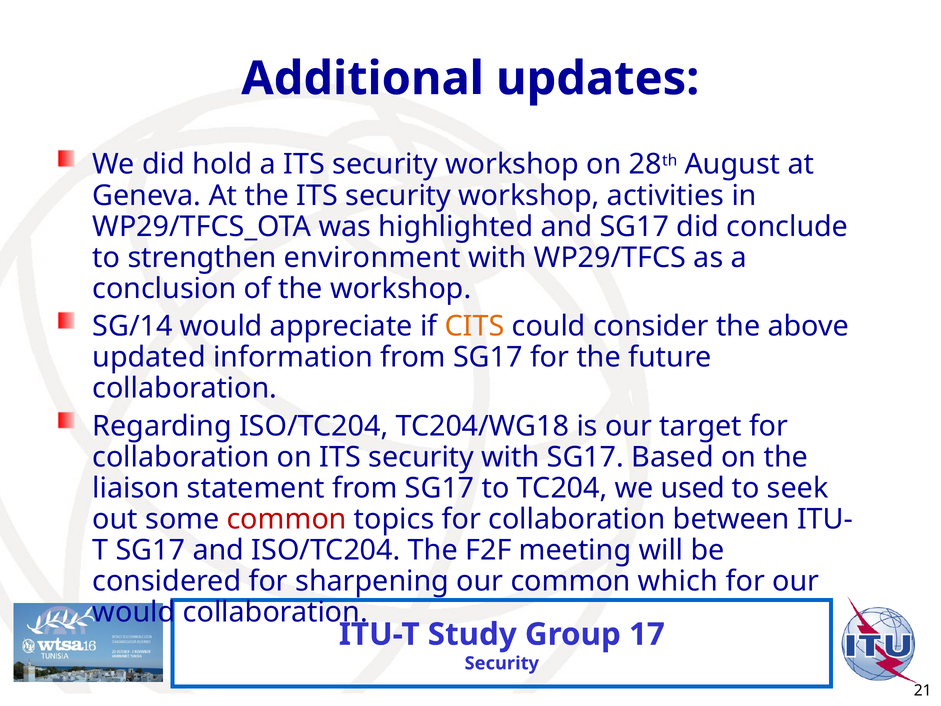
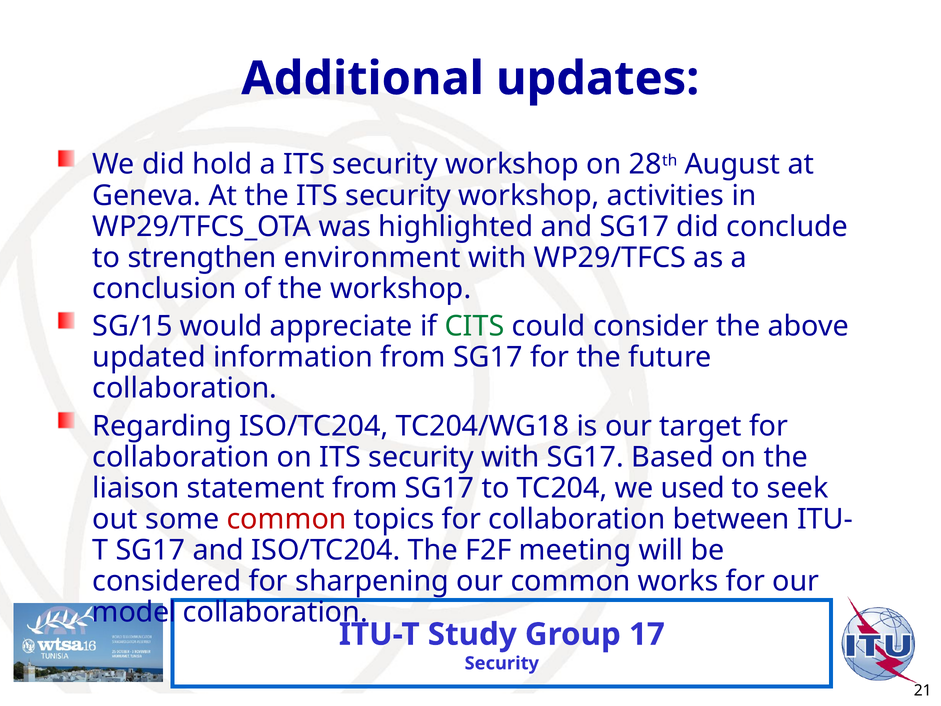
SG/14: SG/14 -> SG/15 (132, 326)
CITS colour: orange -> green (475, 326)
which: which -> works (678, 581)
would: would -> model (134, 612)
